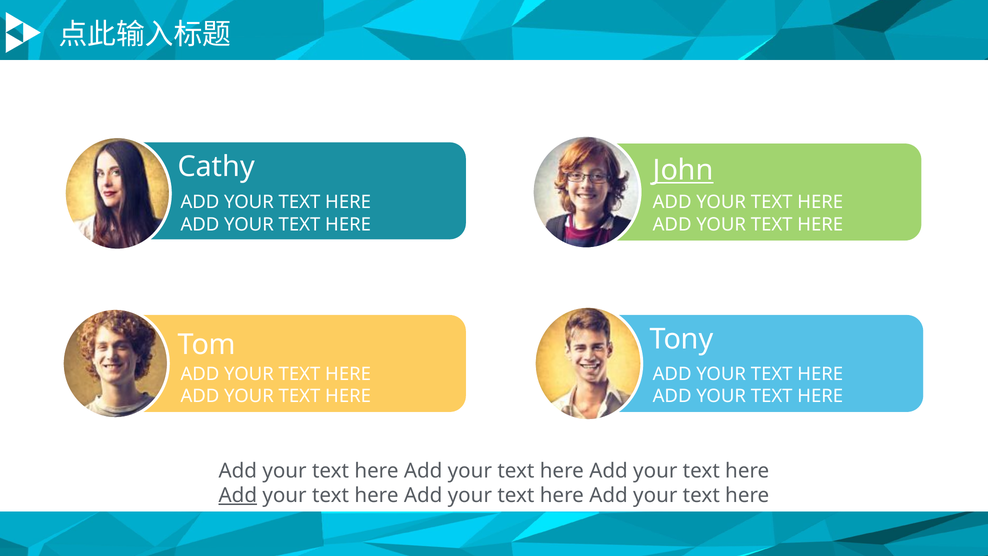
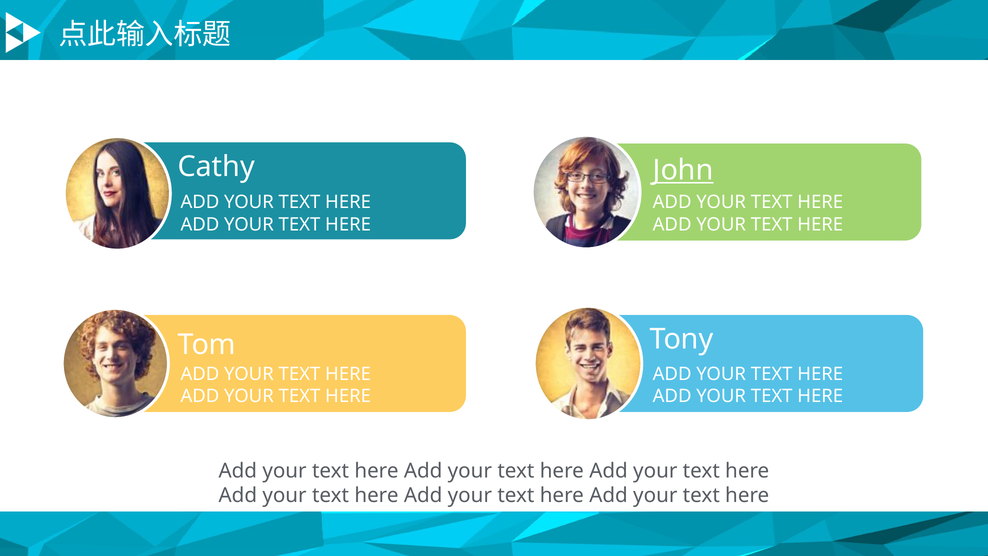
Add underline: present -> none (238, 495)
